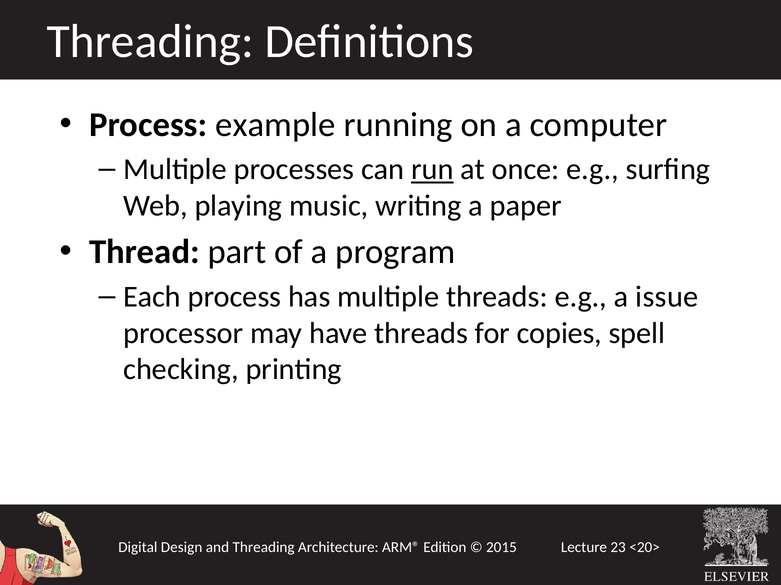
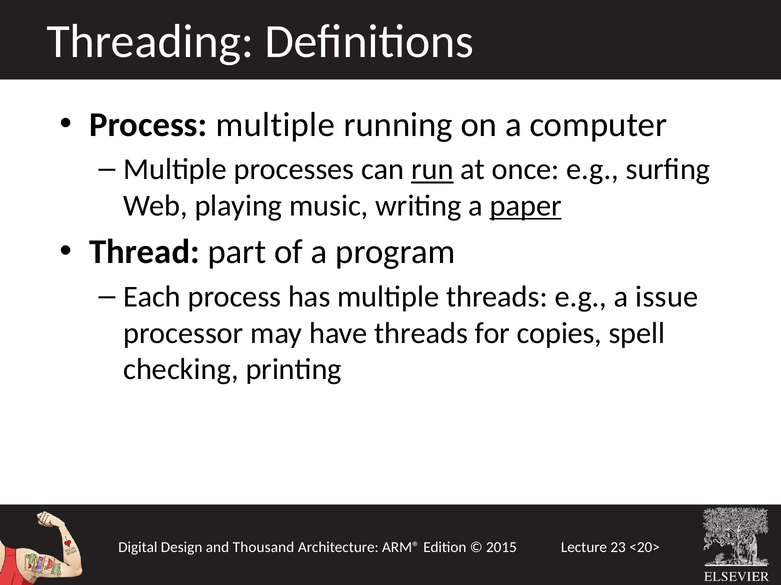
Process example: example -> multiple (275, 125)
paper underline: none -> present (526, 206)
Threading: Threading -> Thousand (264, 548)
